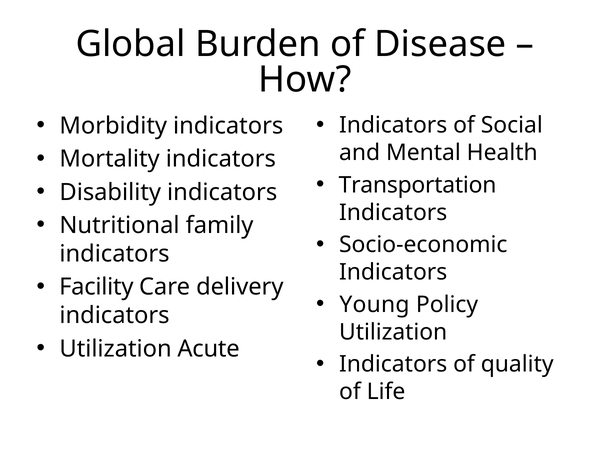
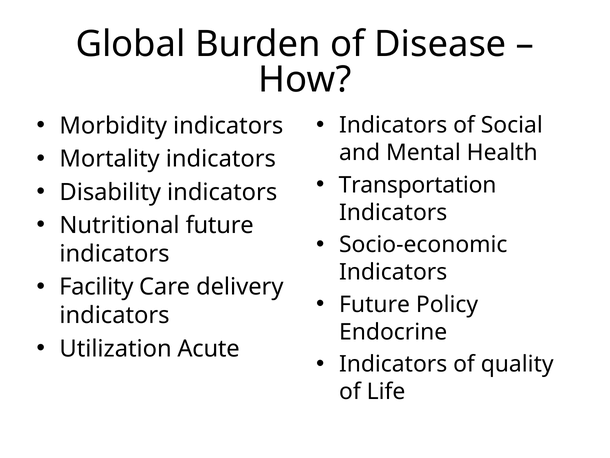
Nutritional family: family -> future (220, 225)
Young: Young -> Future (375, 304)
Utilization: Utilization -> Endocrine (393, 332)
